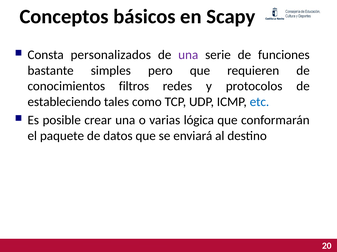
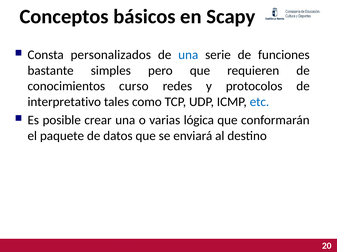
una colour: purple -> blue (188, 55)
filtros: filtros -> curso (134, 86)
estableciendo: estableciendo -> interpretativo (64, 102)
